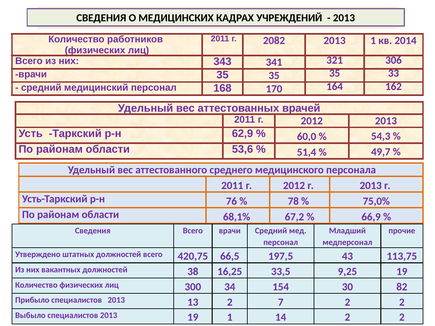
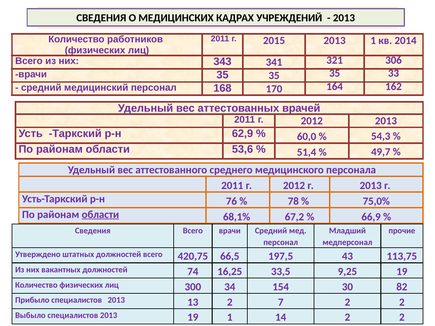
2082: 2082 -> 2015 (274, 41)
области underline: none -> present (100, 215)
38: 38 -> 74 (193, 272)
